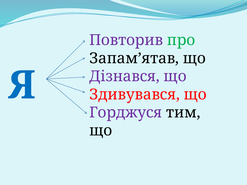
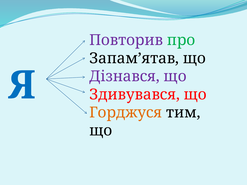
Горджуся colour: purple -> orange (126, 113)
